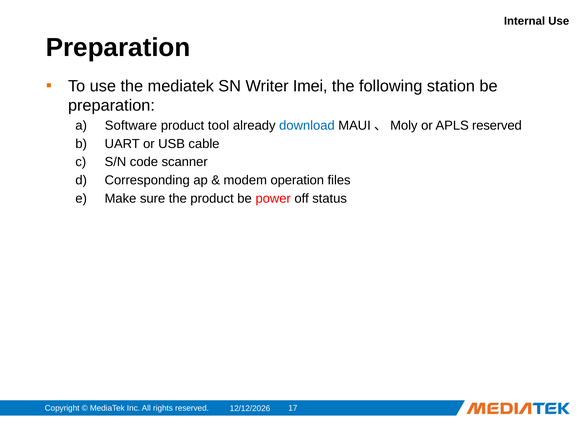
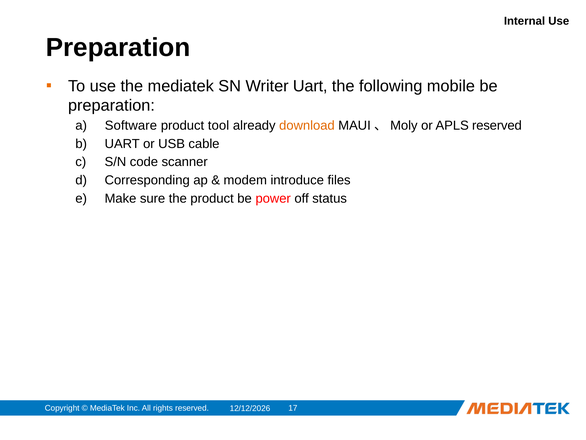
Writer Imei: Imei -> Uart (310, 86)
station: station -> mobile (451, 86)
download colour: blue -> orange (307, 125)
operation: operation -> introduce (297, 180)
